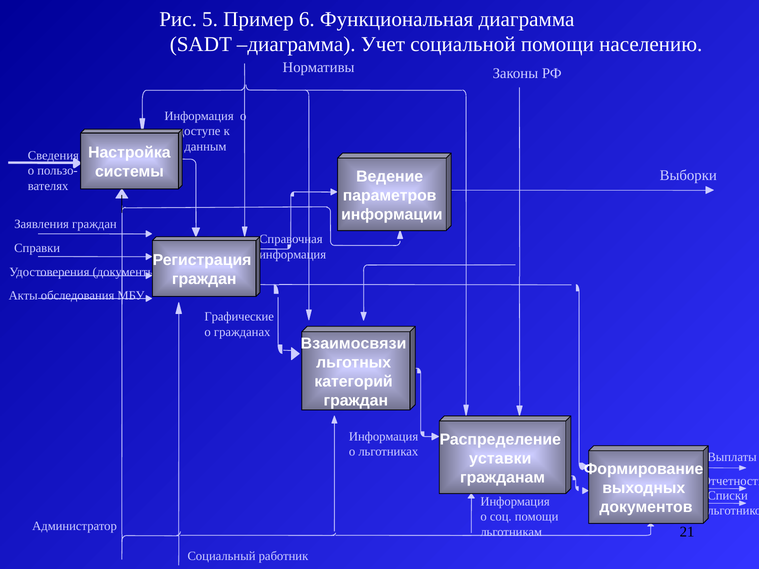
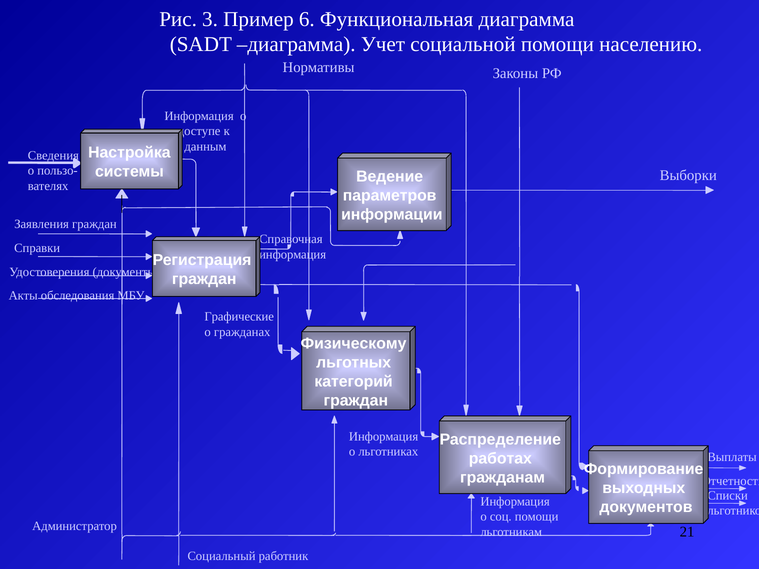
5: 5 -> 3 (210, 19)
Взаимосвязи: Взаимосвязи -> Физическому (354, 344)
уставки: уставки -> работах (500, 459)
